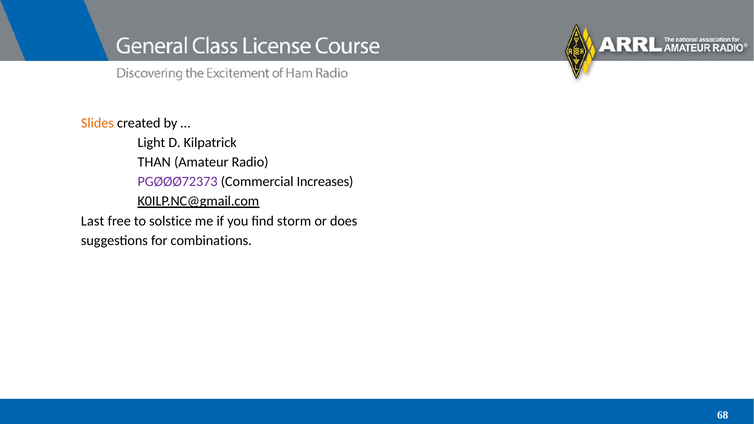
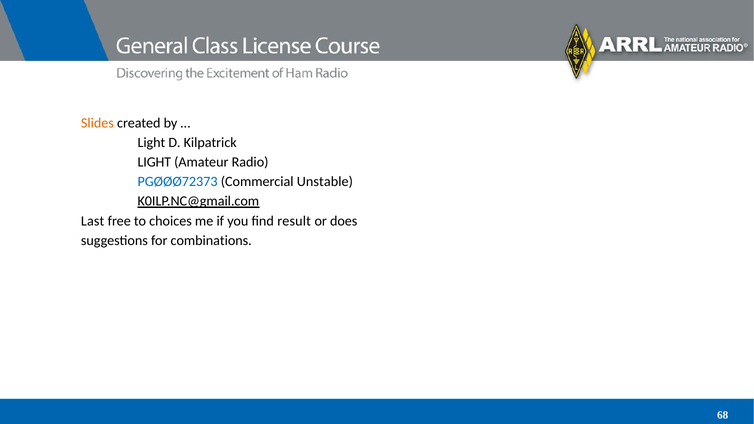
THAN: THAN -> LIGHT (154, 162)
PGØØØ72373 colour: purple -> blue (178, 182)
Increases: Increases -> Unstable (325, 182)
solstice: solstice -> choices (171, 221)
storm: storm -> result (294, 221)
